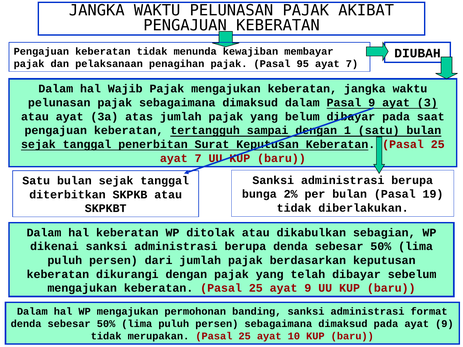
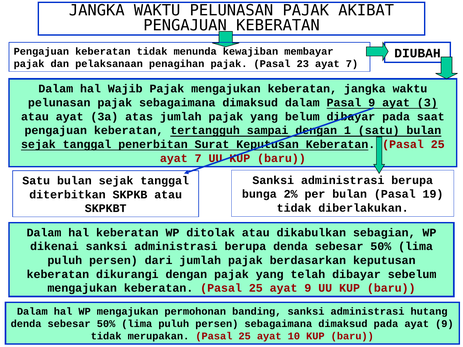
95: 95 -> 23 (303, 64)
format: format -> hutang (429, 312)
